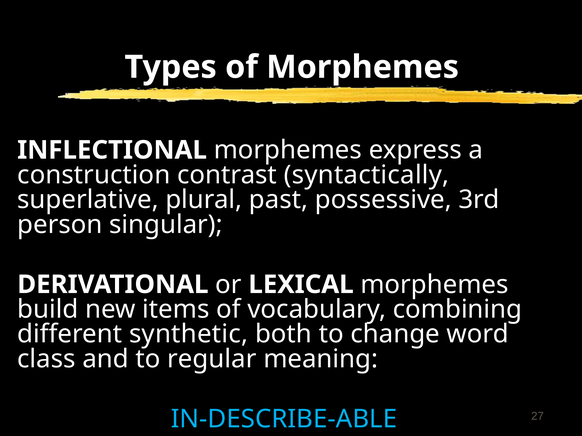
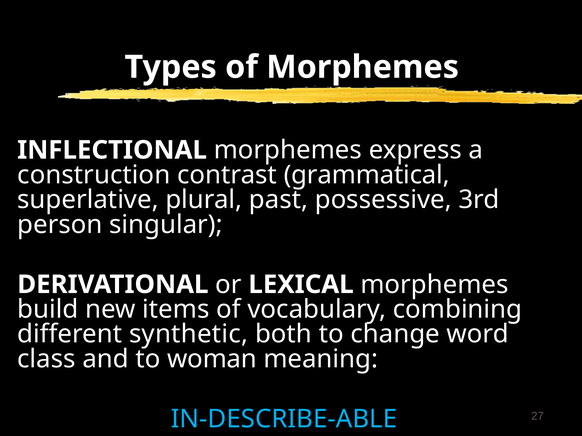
syntactically: syntactically -> grammatical (367, 175)
regular: regular -> woman (212, 359)
